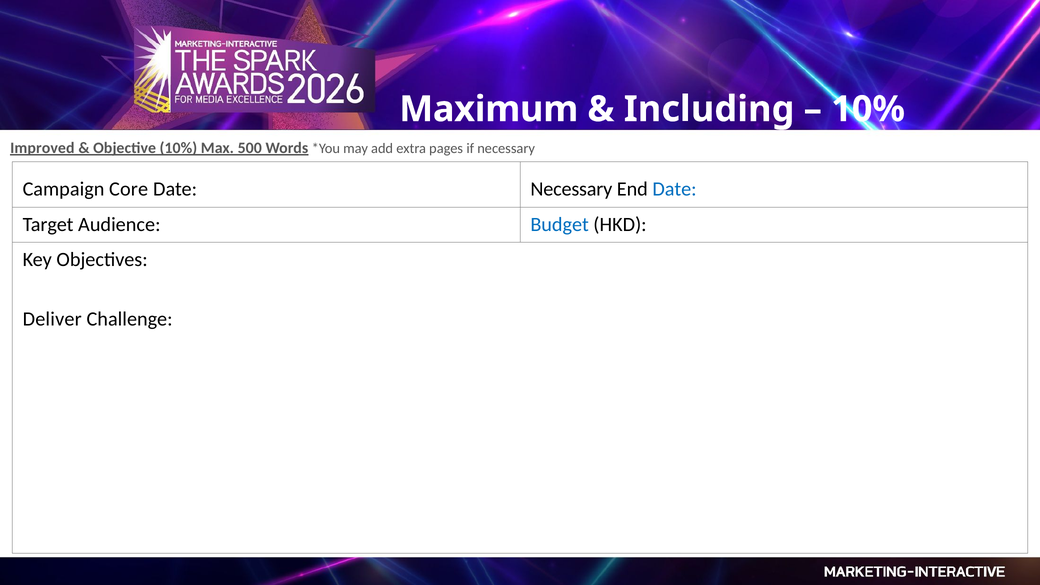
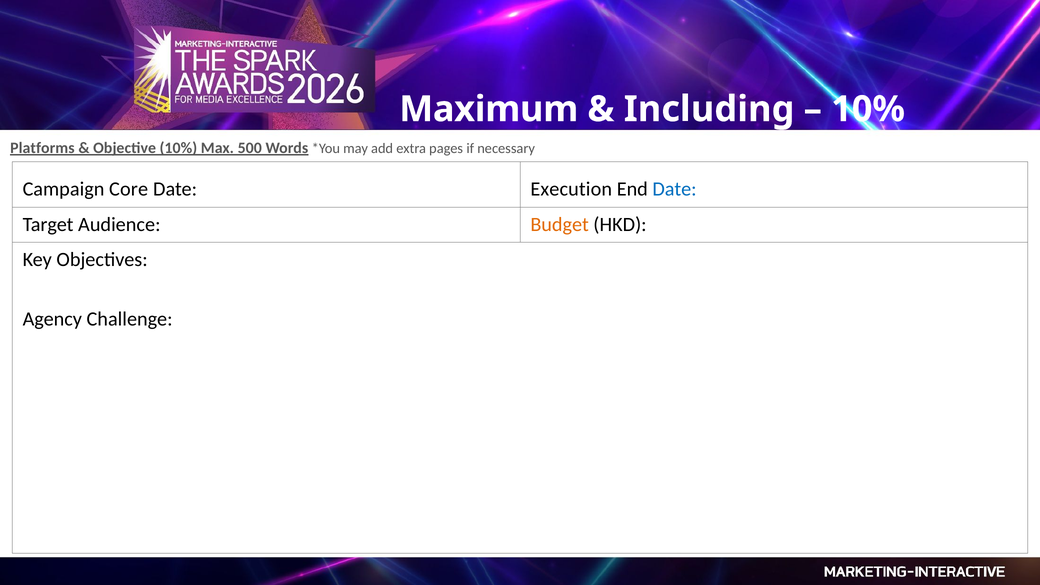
Improved: Improved -> Platforms (42, 148)
Date Necessary: Necessary -> Execution (571, 189)
Budget colour: blue -> orange (560, 225)
Deliver: Deliver -> Agency (52, 319)
